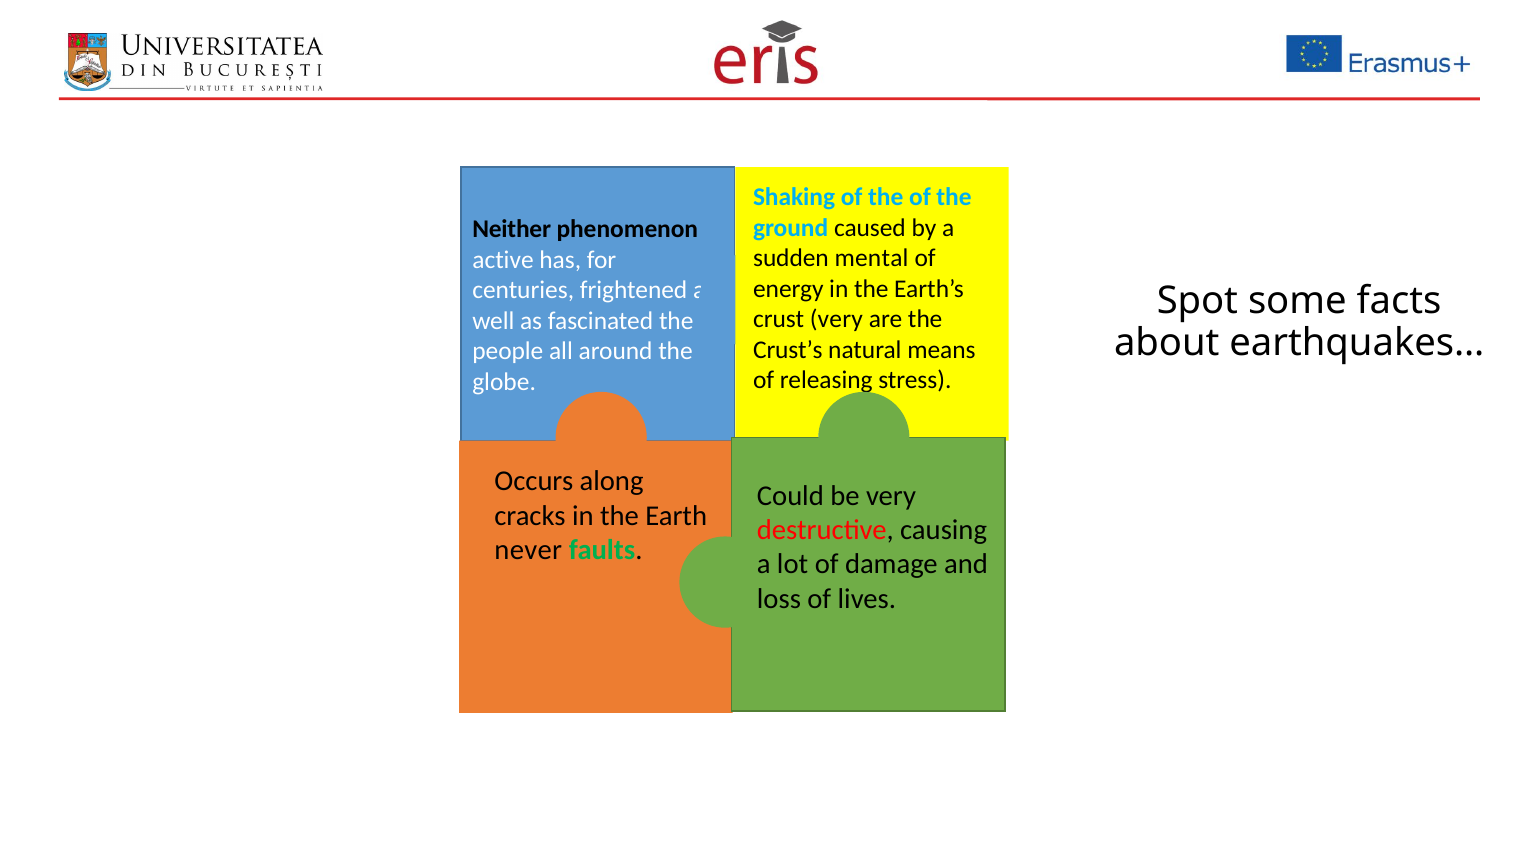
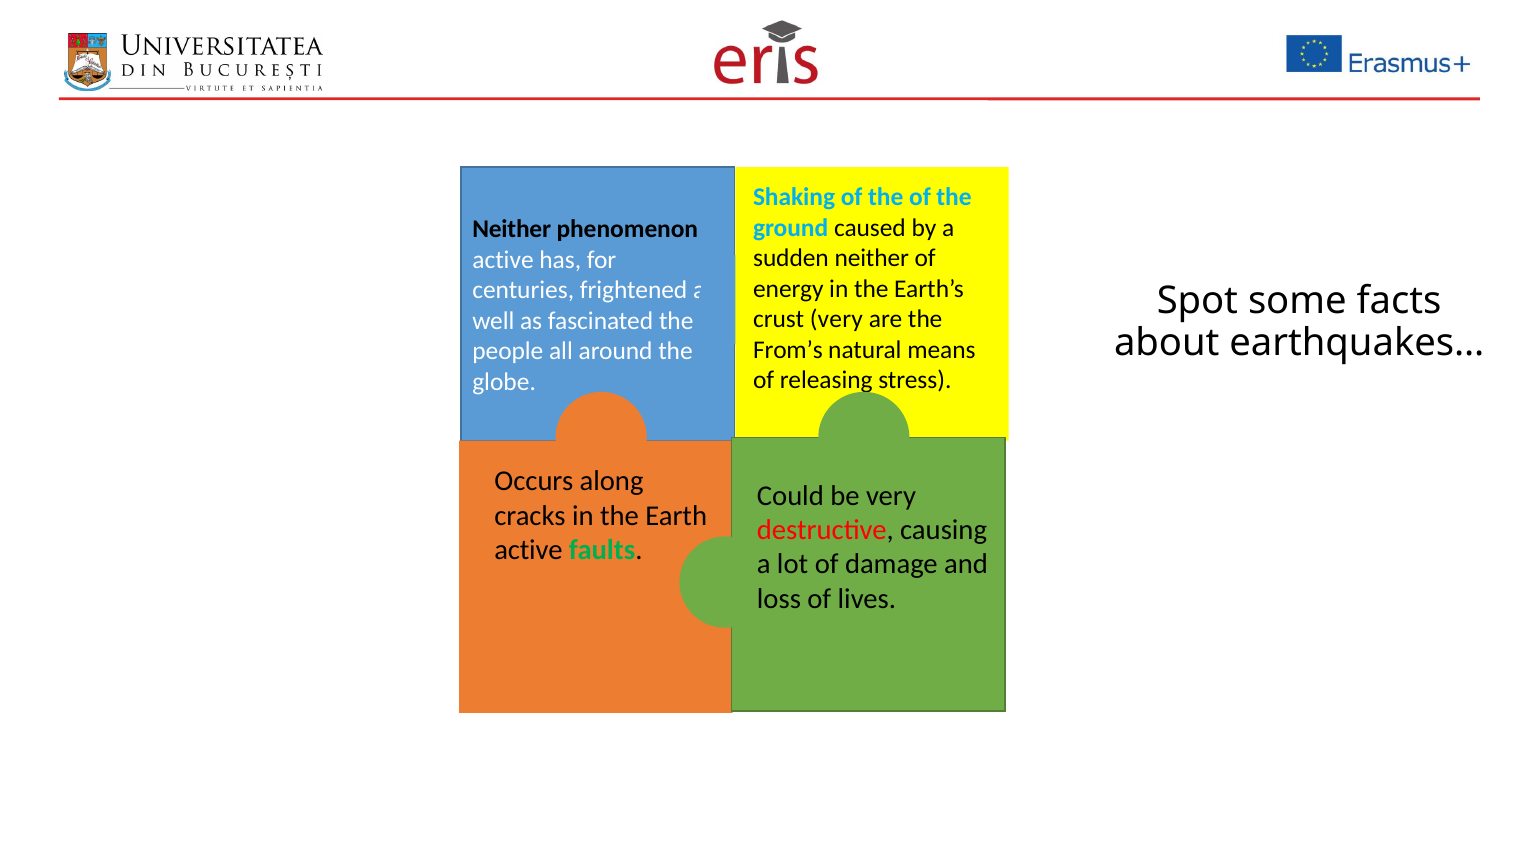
sudden mental: mental -> neither (872, 258)
Crust’s: Crust’s -> From’s (788, 350)
never: never -> active (528, 550)
